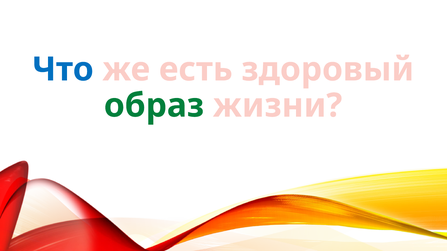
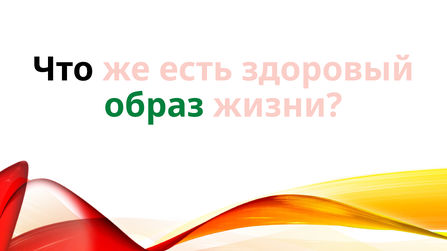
Что colour: blue -> black (63, 70)
